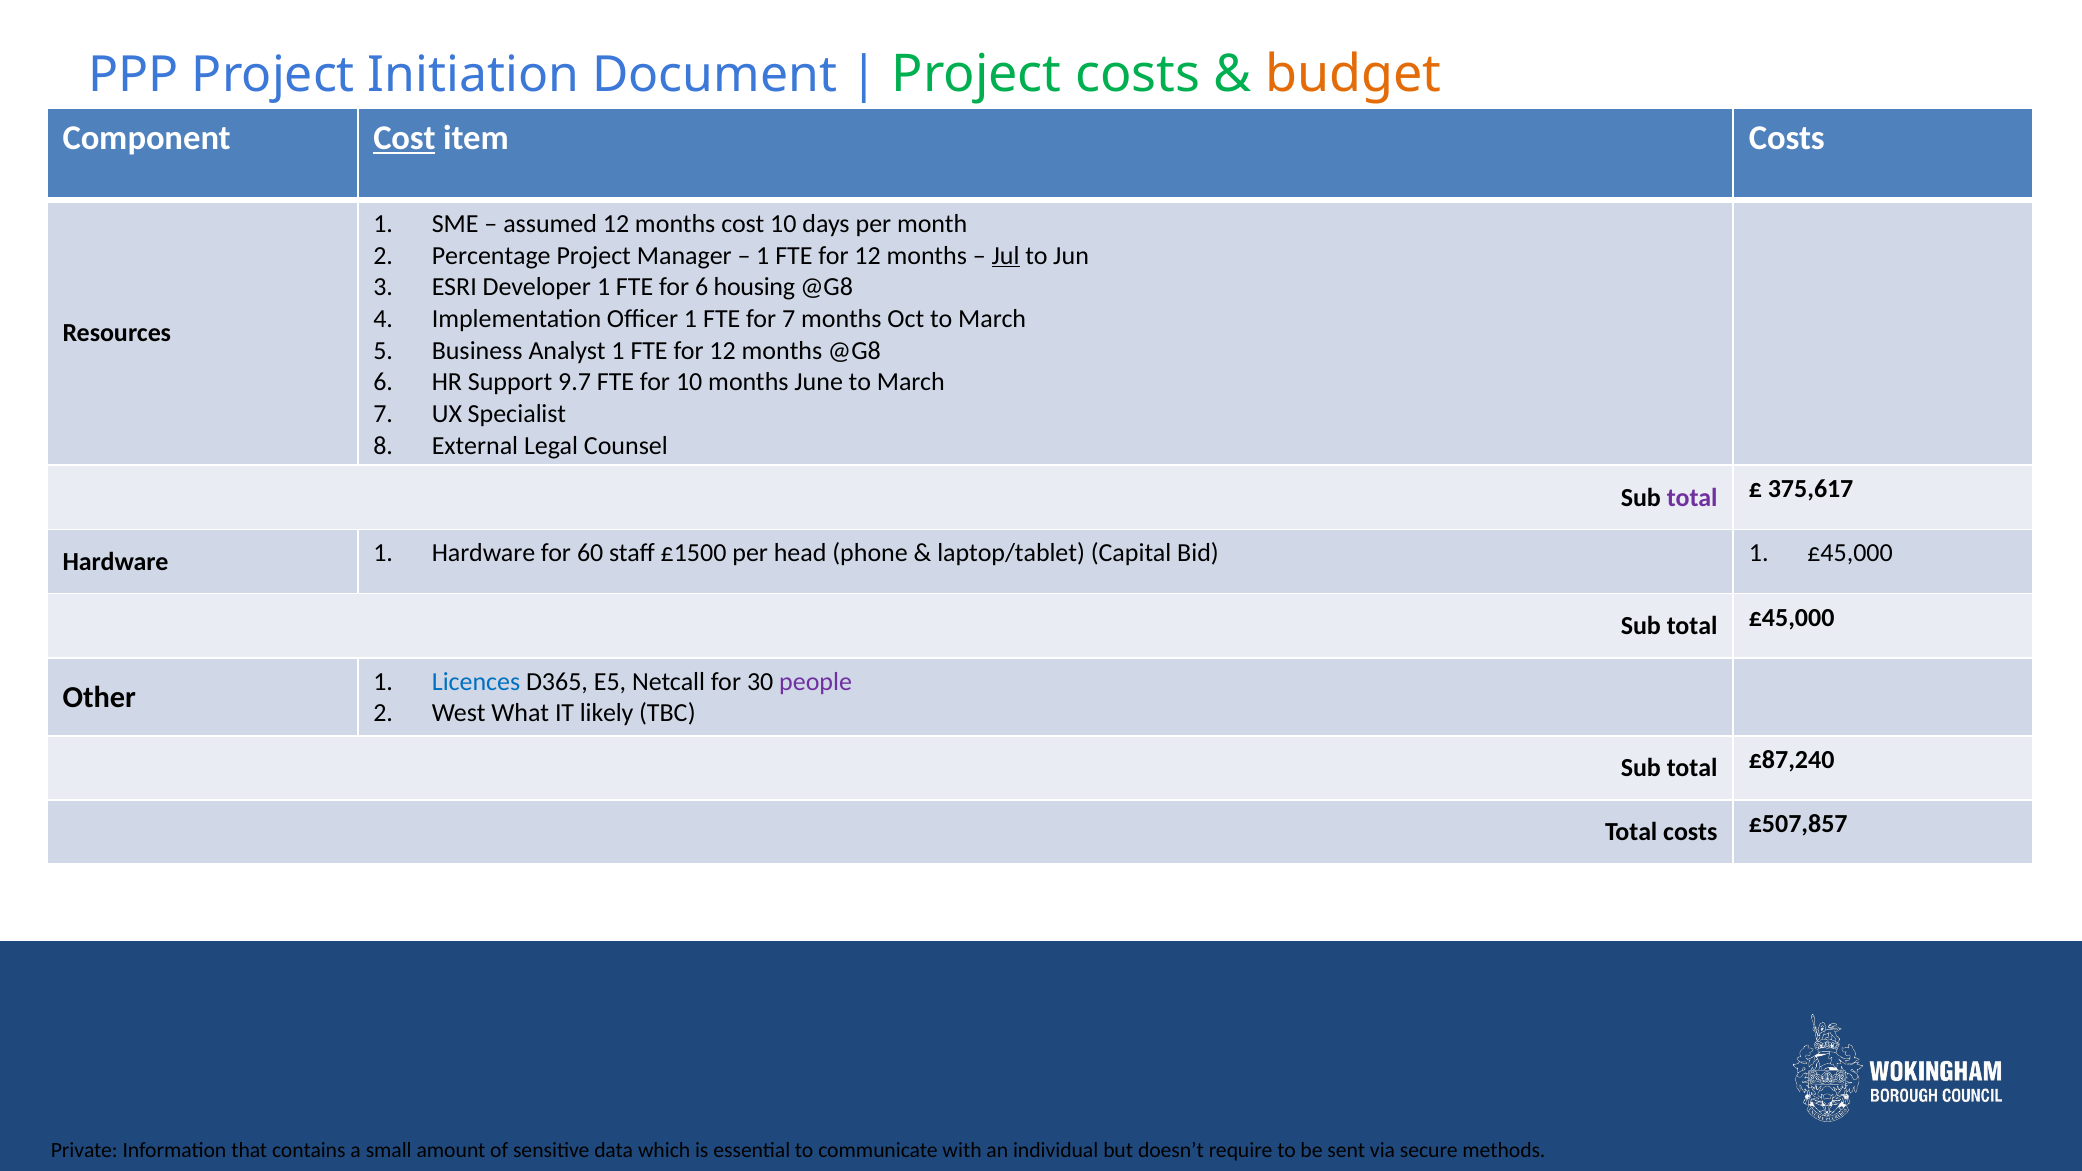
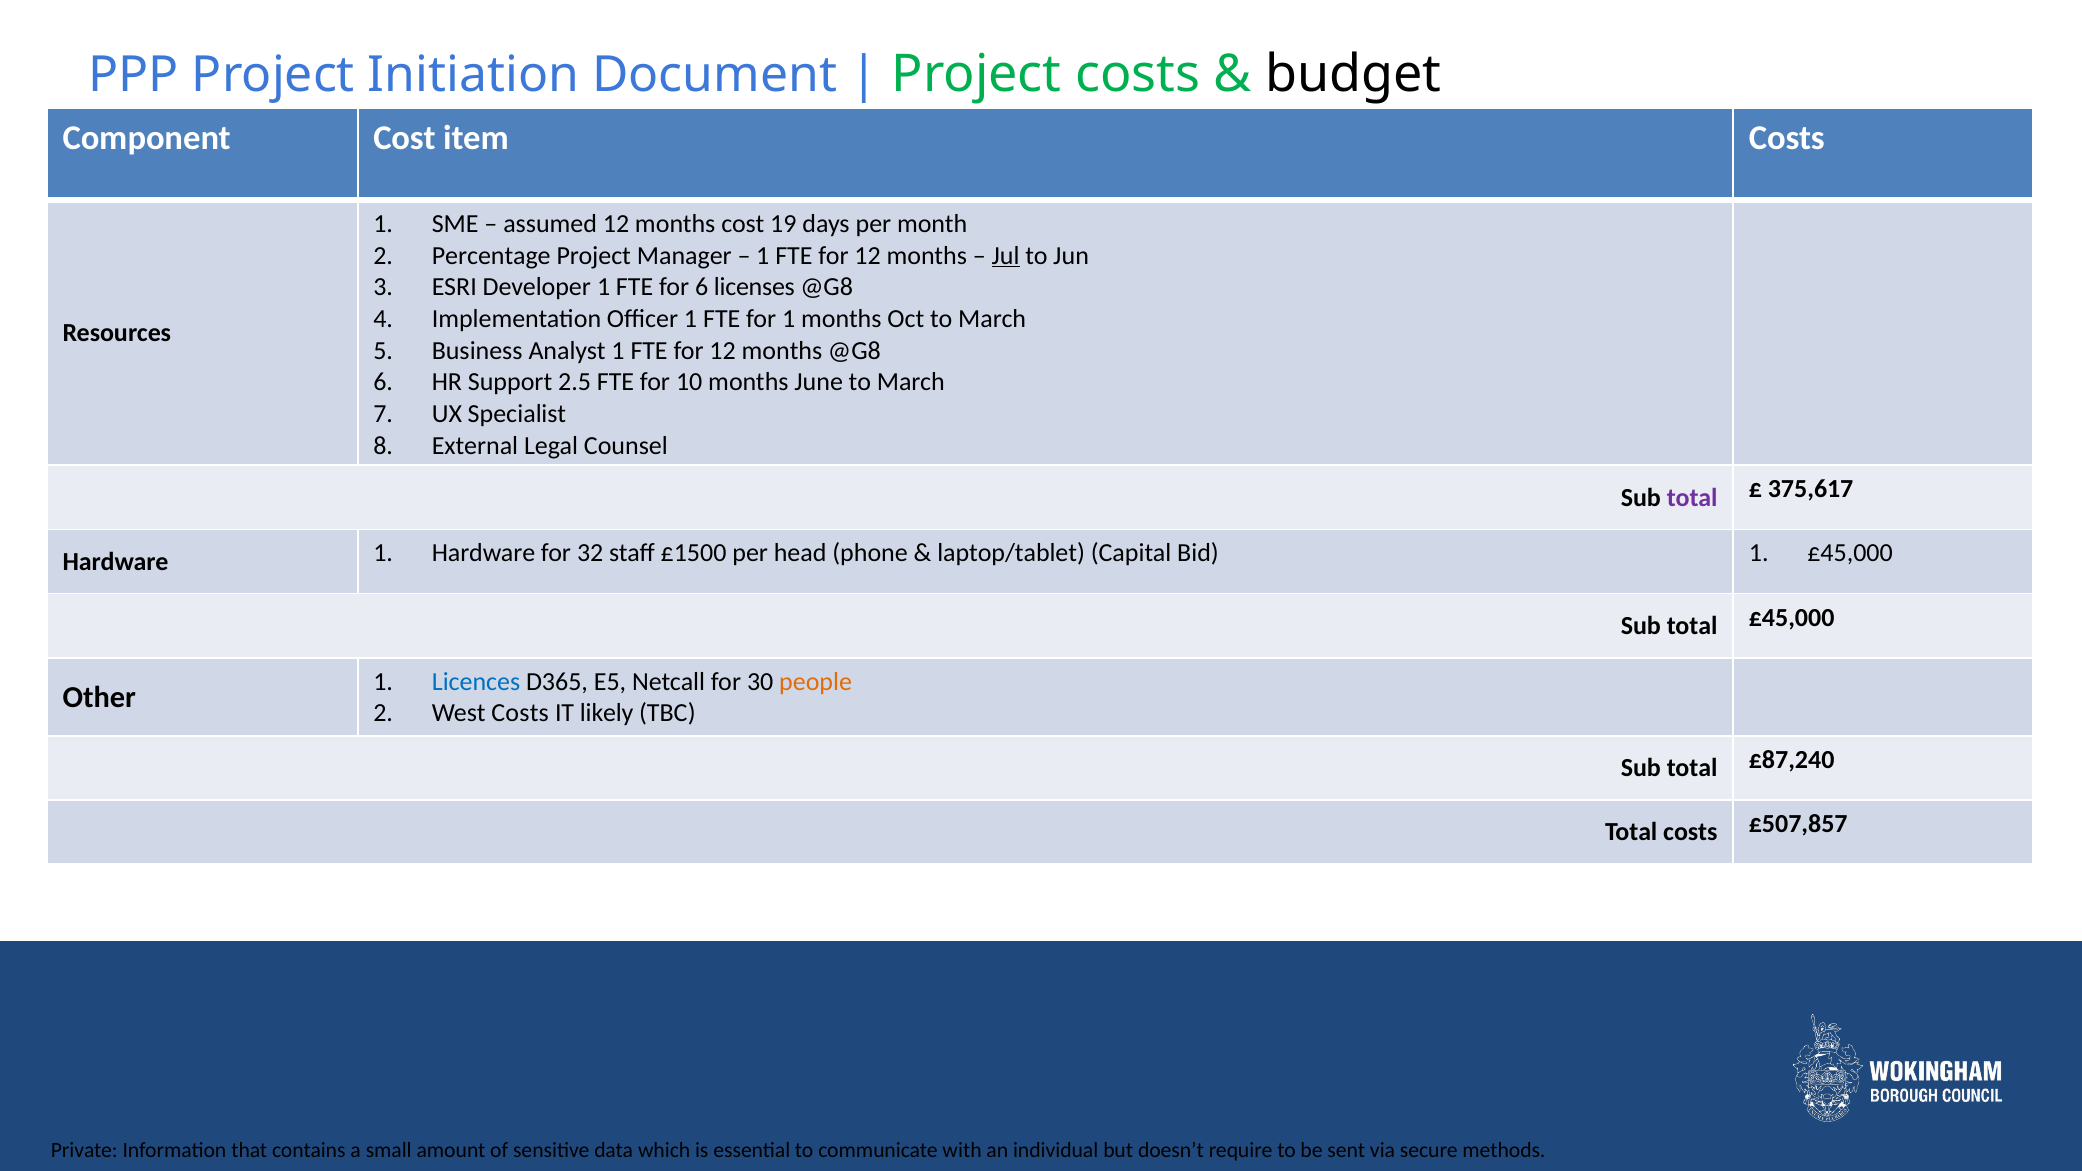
budget colour: orange -> black (1354, 75)
Cost underline: present -> none (404, 138)
cost 10: 10 -> 19 (783, 224)
housing: housing -> licenses (754, 287)
for 7: 7 -> 1 (789, 319)
9.7: 9.7 -> 2.5 (575, 382)
60: 60 -> 32 (590, 553)
people colour: purple -> orange (816, 682)
West What: What -> Costs (520, 713)
